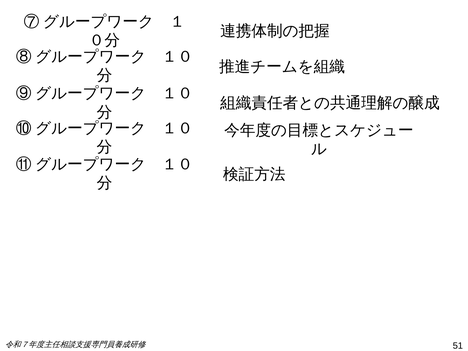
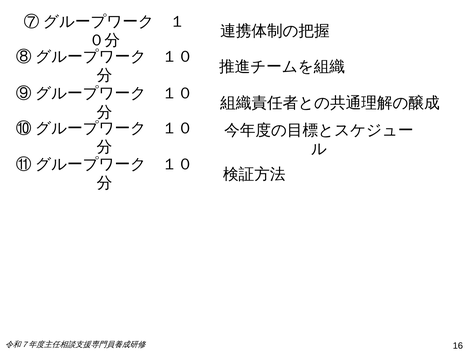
51: 51 -> 16 (458, 346)
